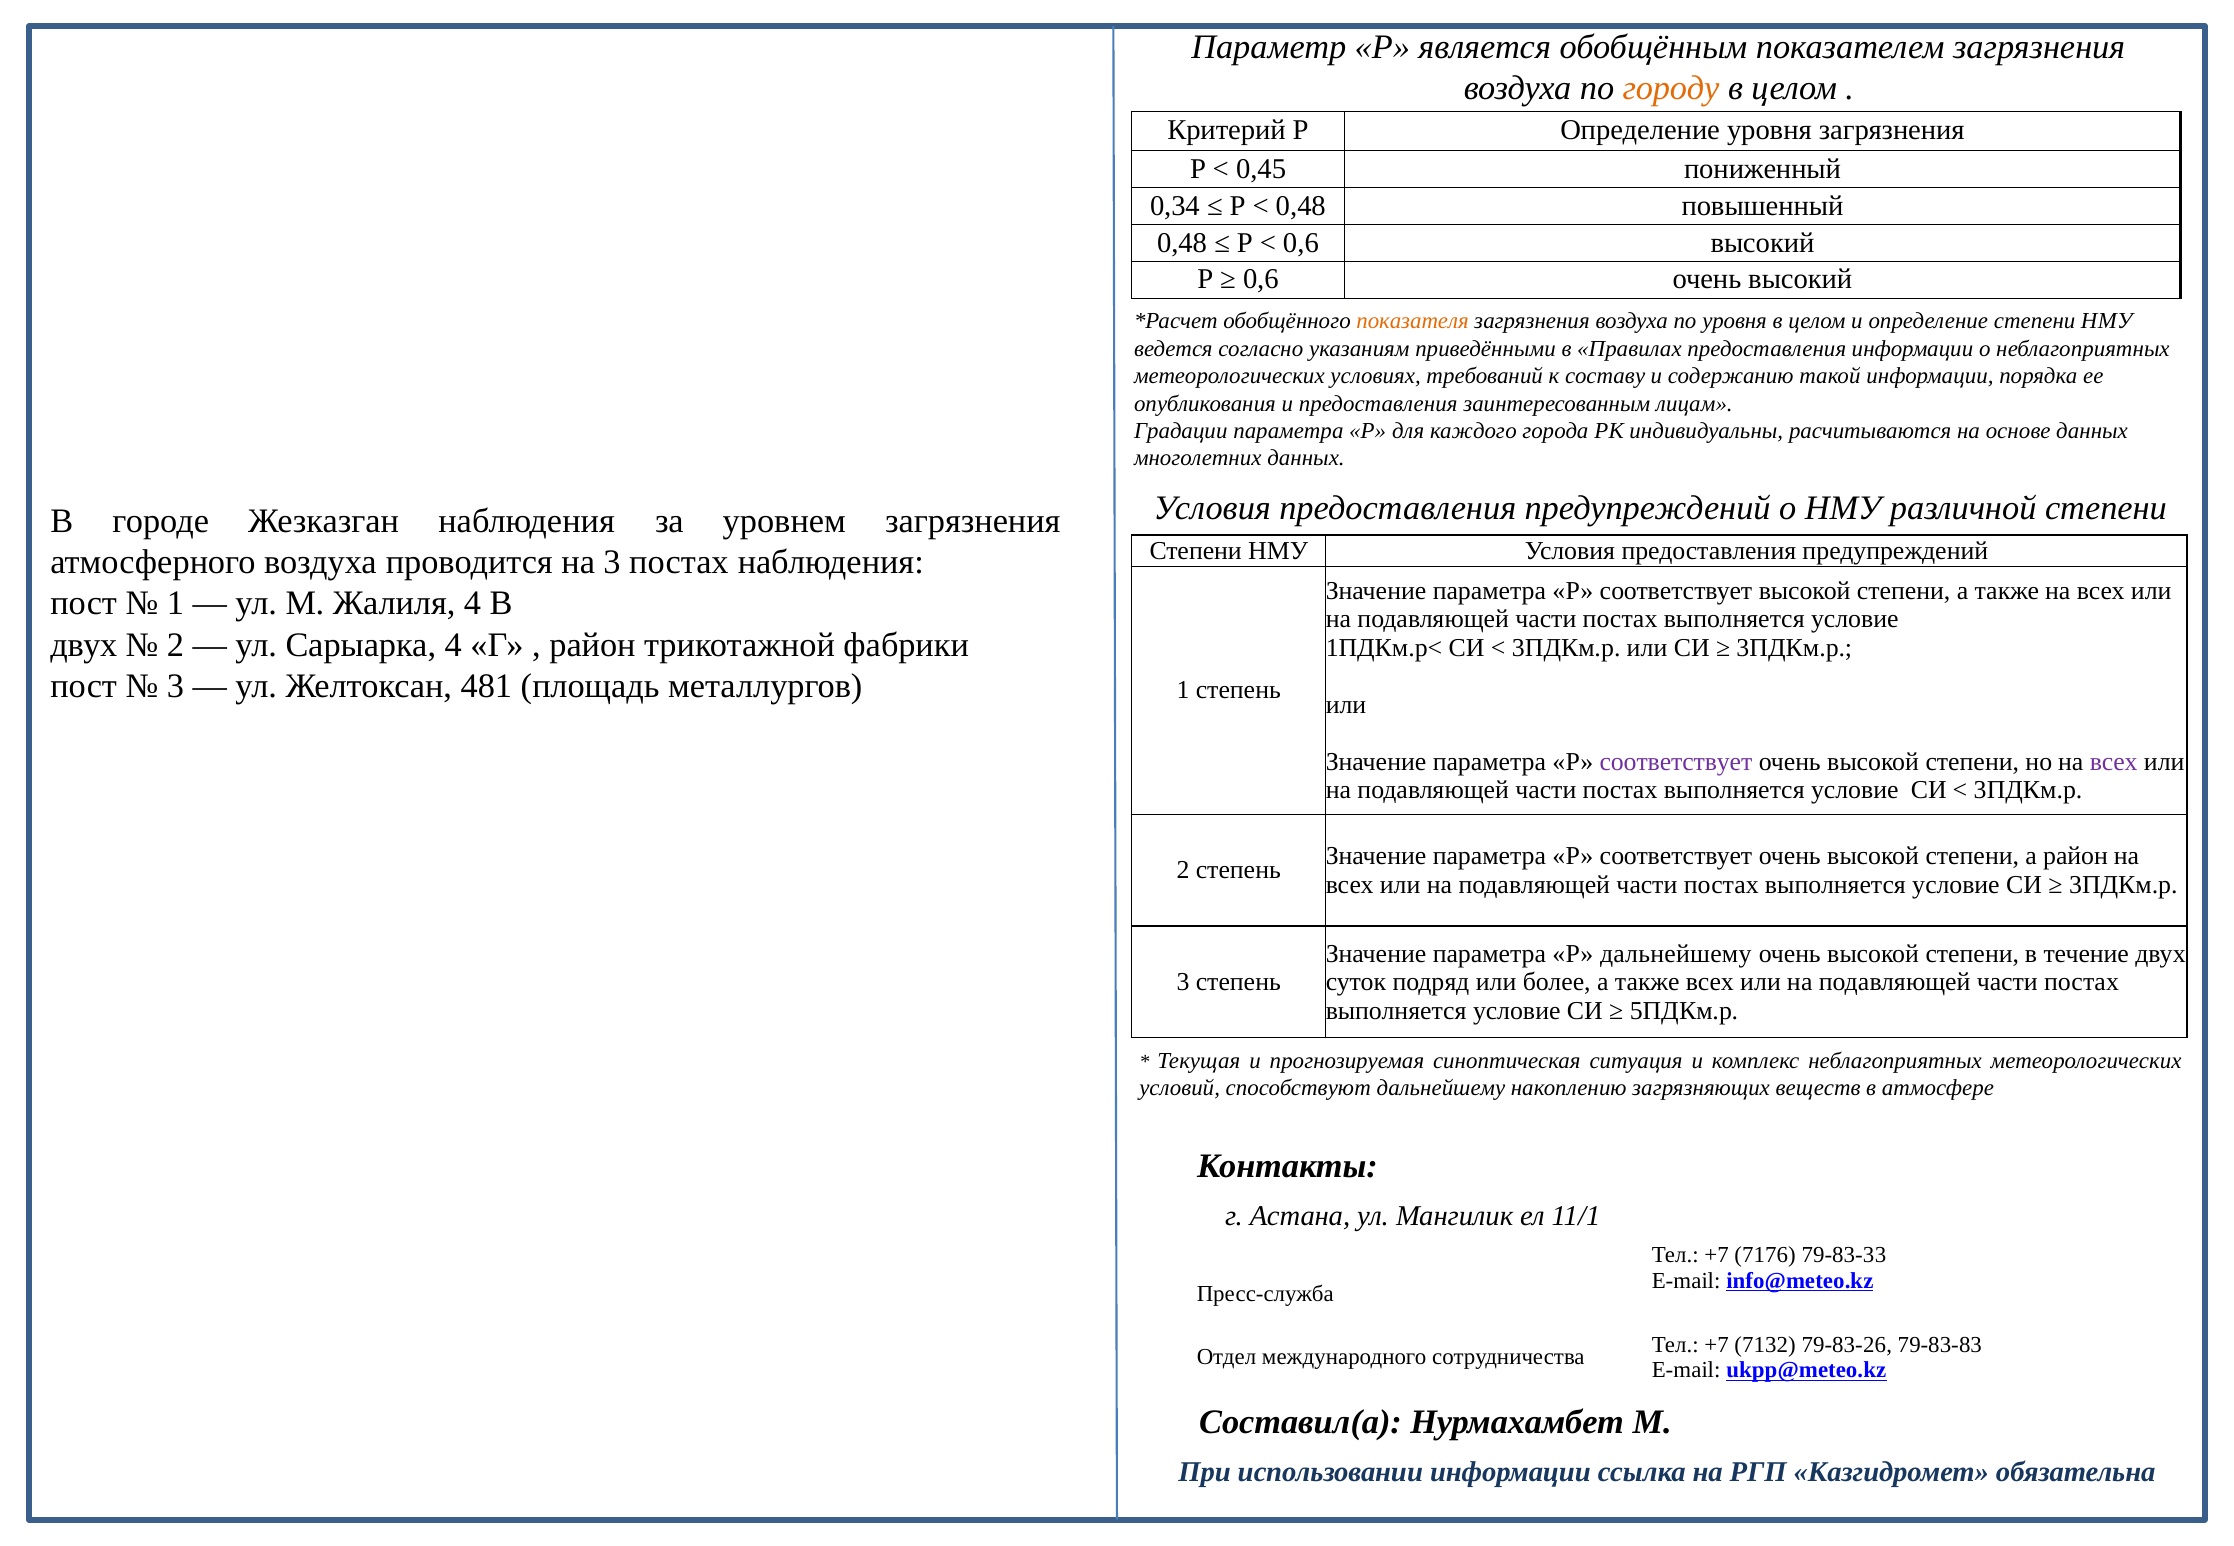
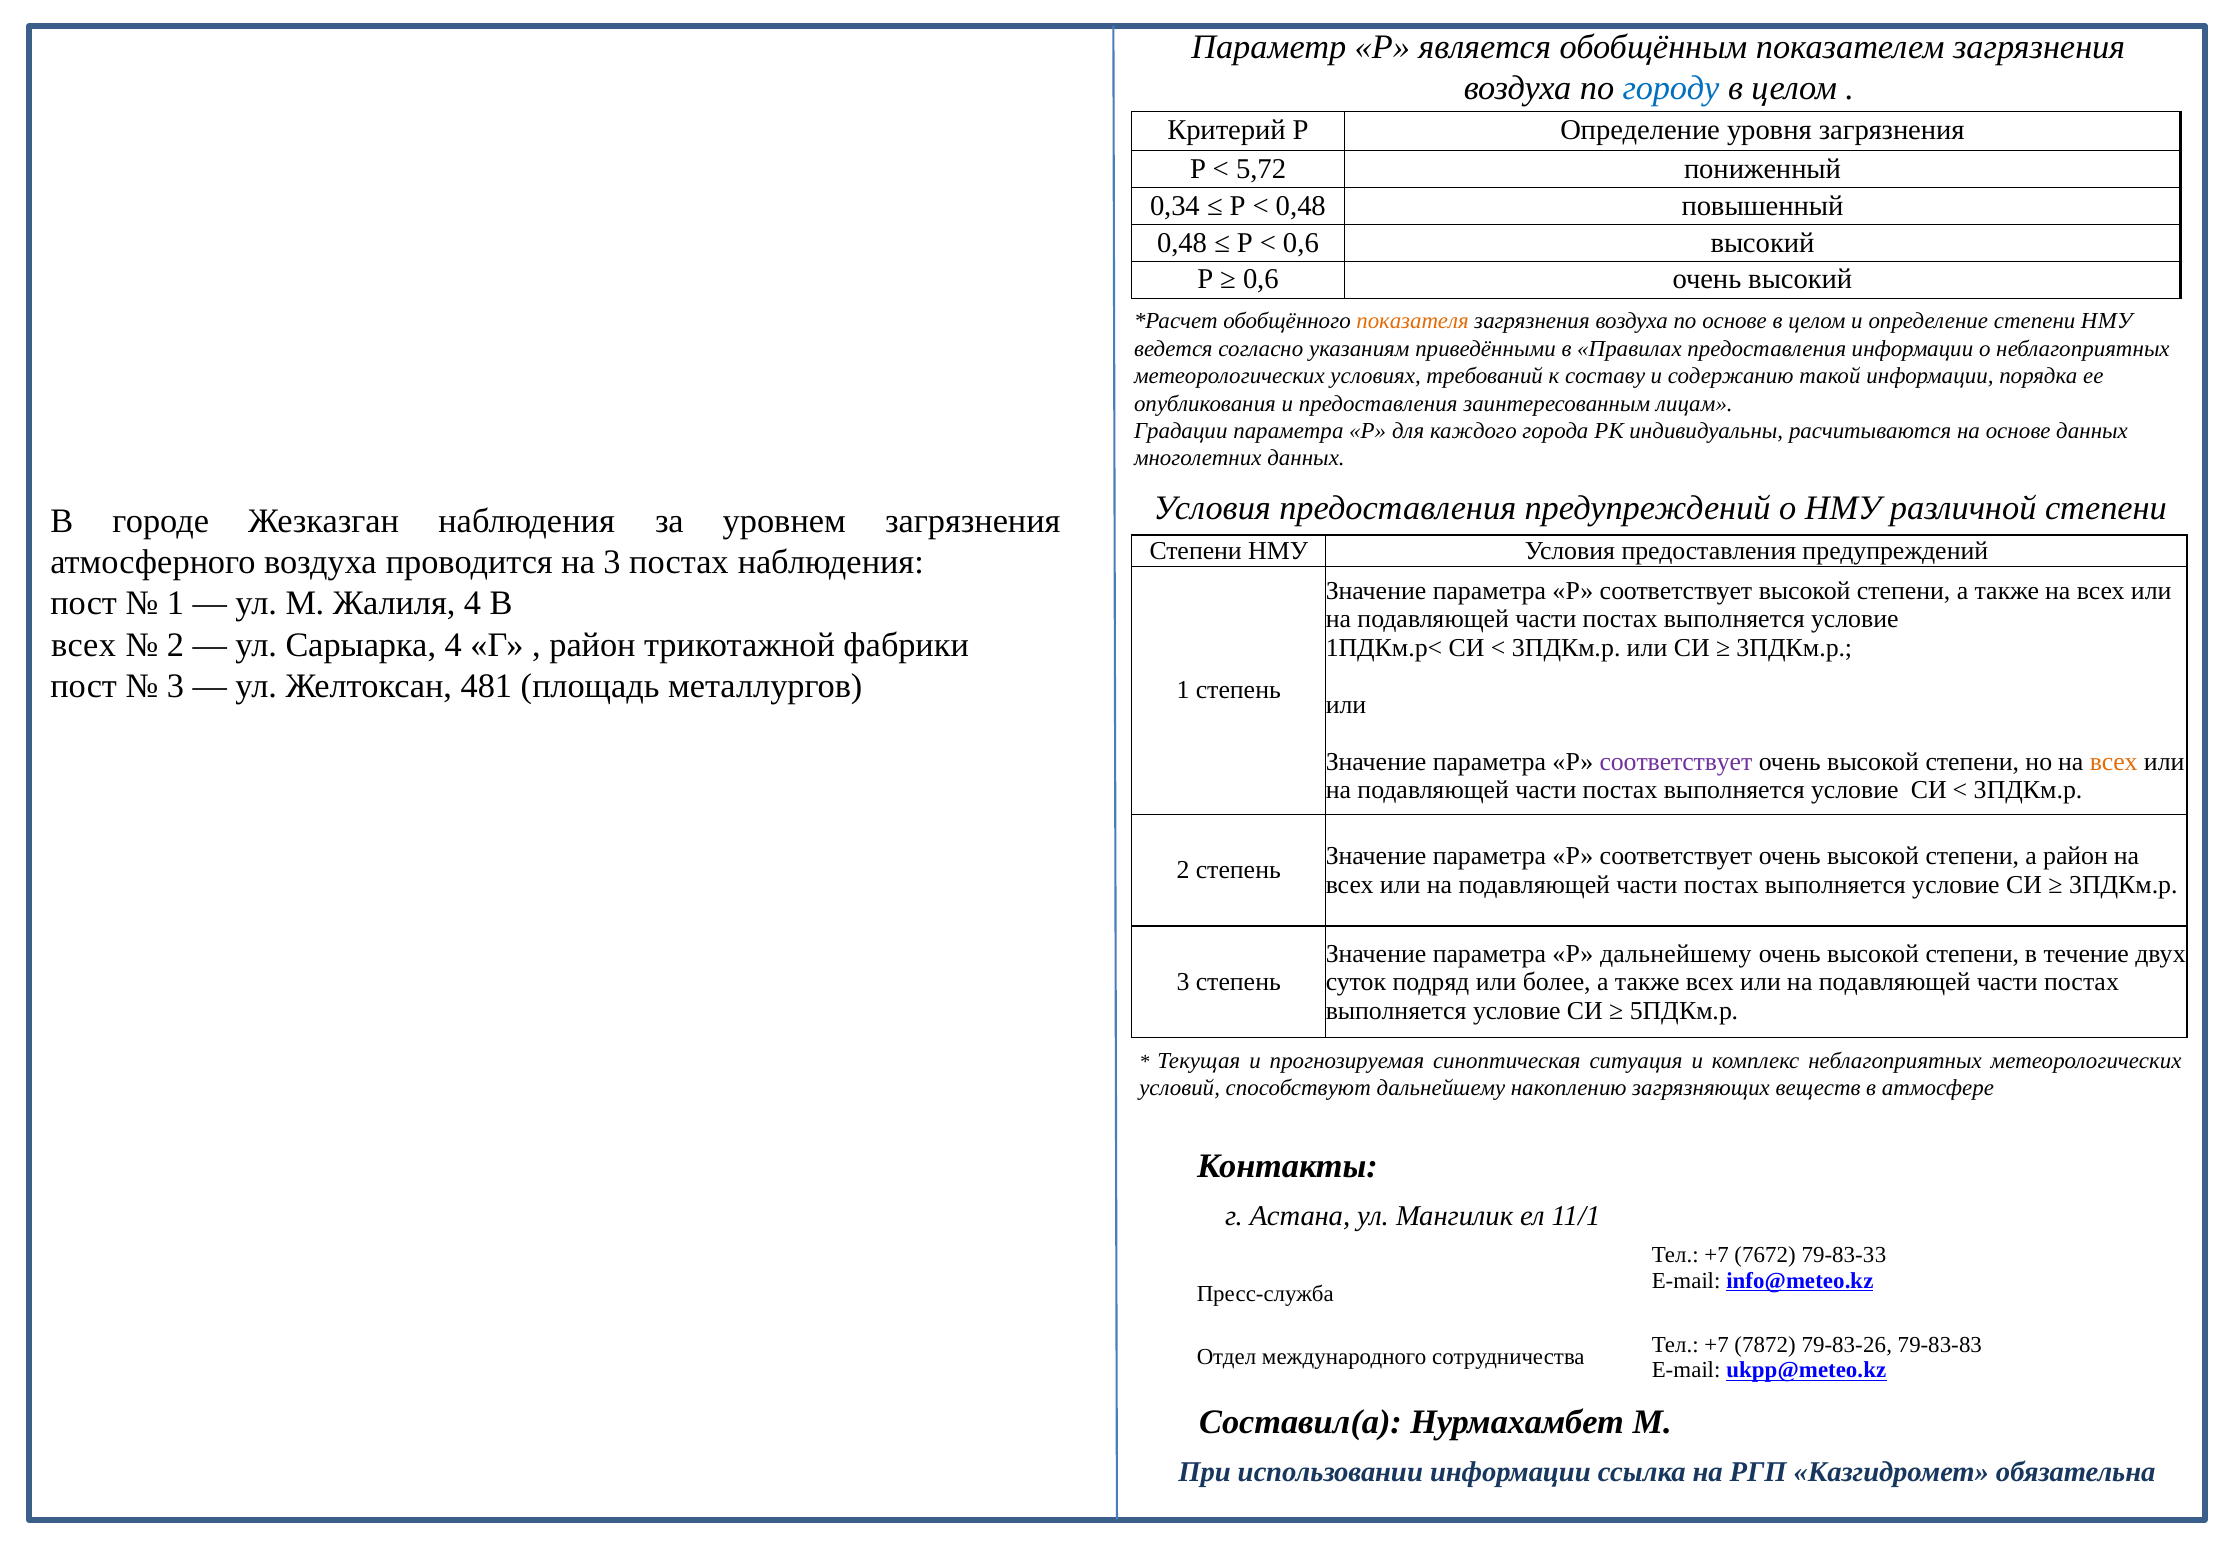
городу colour: orange -> blue (1671, 88)
0,45: 0,45 -> 5,72 (1261, 169)
по уровня: уровня -> основе (1734, 321)
двух: двух -> всех (84, 645)
всех colour: purple -> orange (2114, 762)
7176: 7176 -> 7672 (1765, 1256)
7132: 7132 -> 7872 (1765, 1345)
